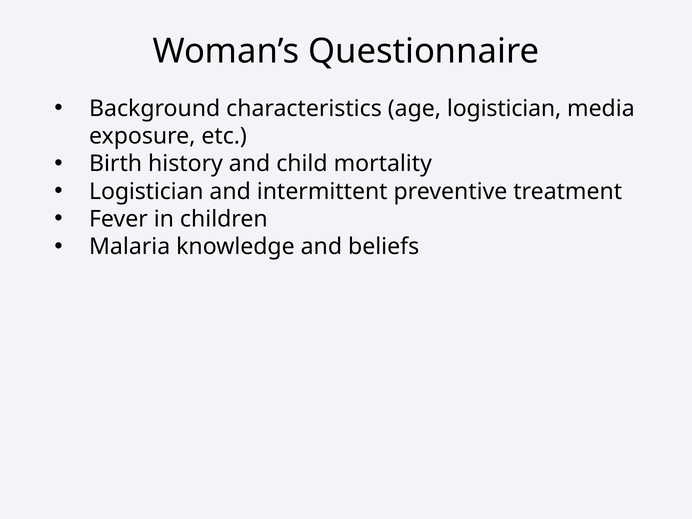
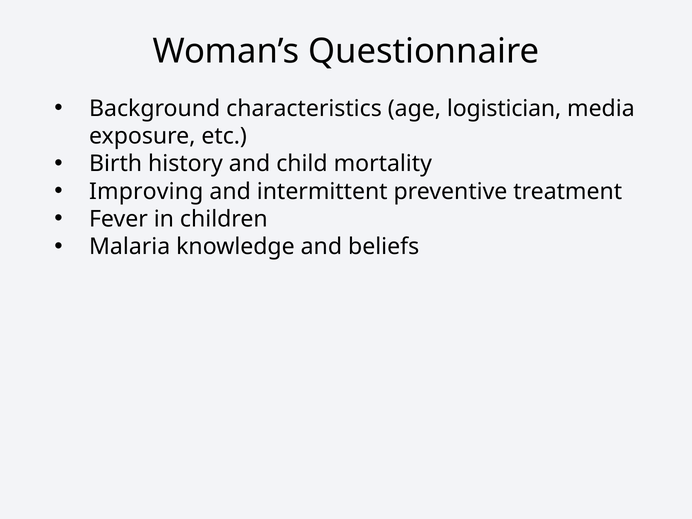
Logistician: Logistician -> Improving (146, 191)
